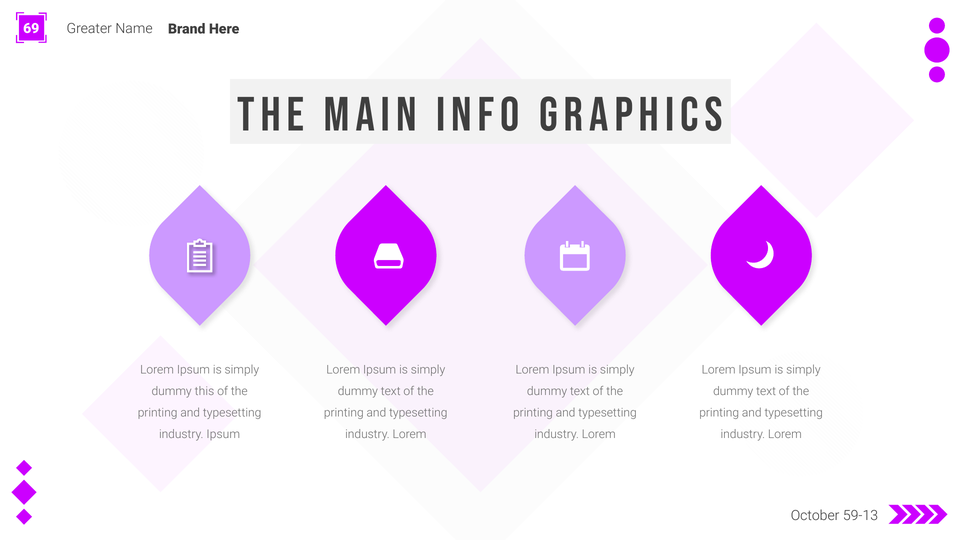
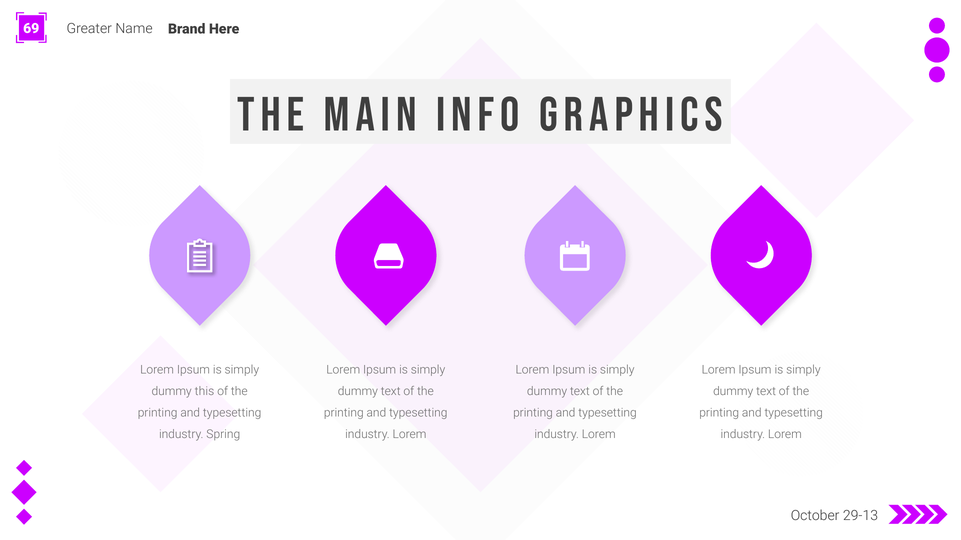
industry Ipsum: Ipsum -> Spring (223, 435)
59-13: 59-13 -> 29-13 (860, 516)
